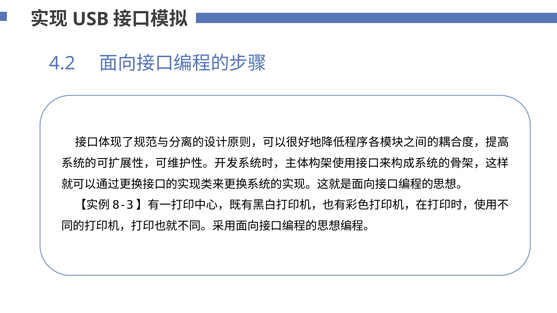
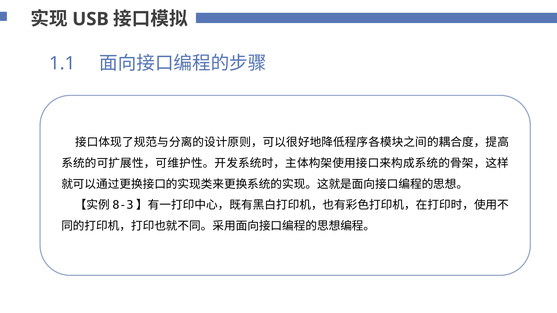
4.2: 4.2 -> 1.1 (62, 63)
